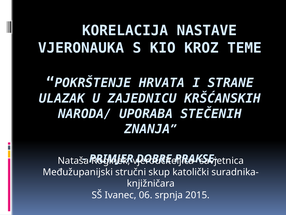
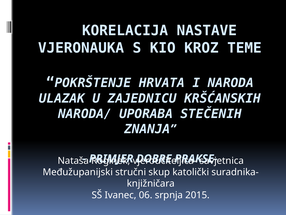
STRANE: STRANE -> NARODA (231, 83)
